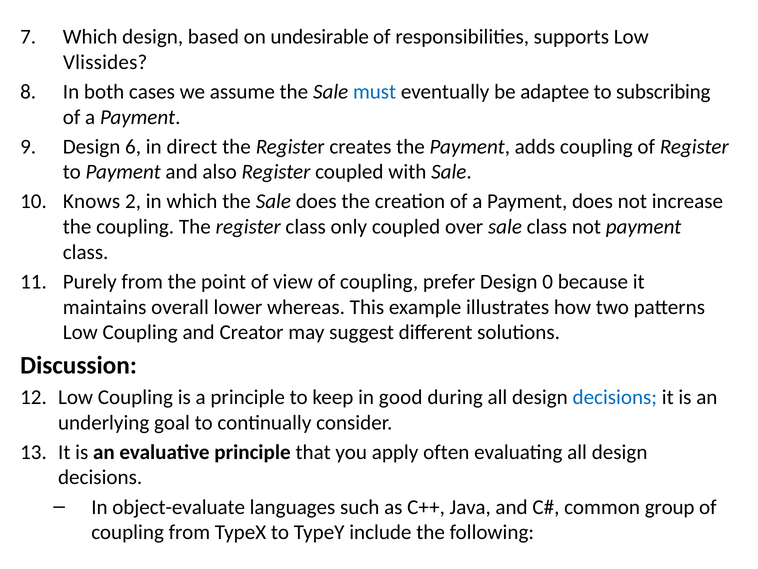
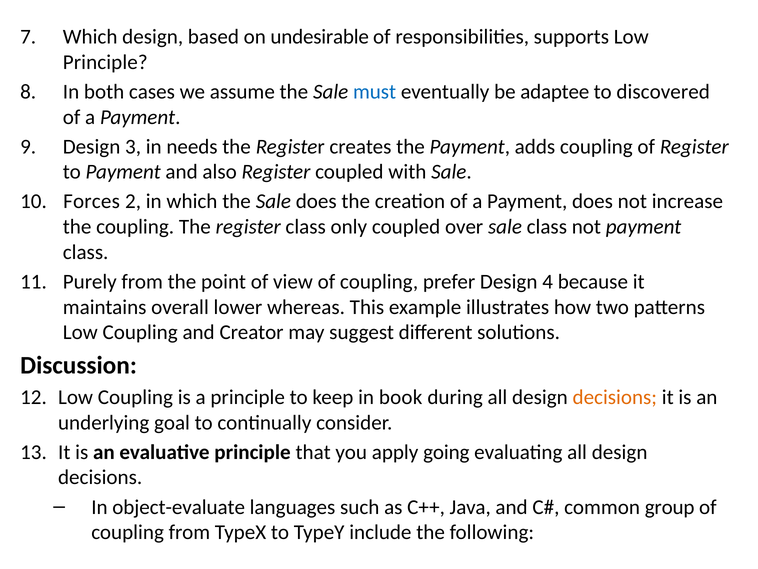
Vlissides: Vlissides -> Principle (105, 62)
subscribing: subscribing -> discovered (663, 92)
6: 6 -> 3 (133, 147)
direct: direct -> needs (192, 147)
Knows: Knows -> Forces (92, 201)
0: 0 -> 4 (548, 281)
good: good -> book (401, 397)
decisions colour: blue -> orange (615, 397)
often: often -> going (446, 452)
